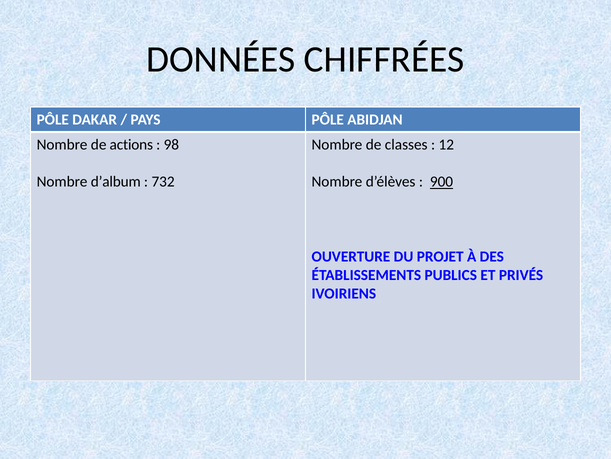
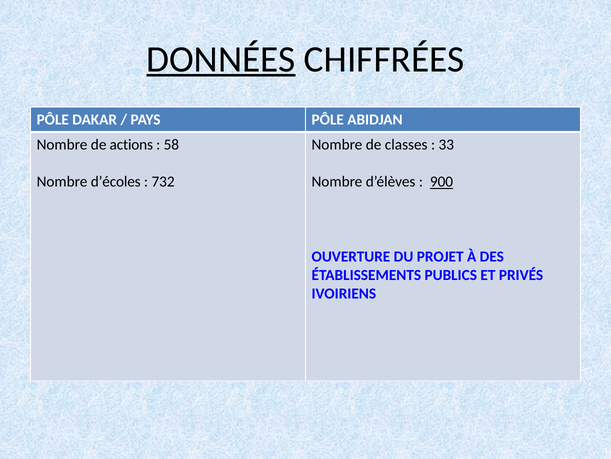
DONNÉES underline: none -> present (221, 59)
98: 98 -> 58 (171, 144)
12: 12 -> 33 (446, 144)
d’album: d’album -> d’écoles (116, 182)
